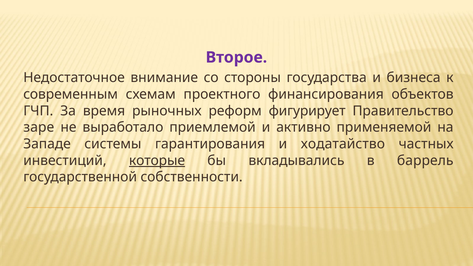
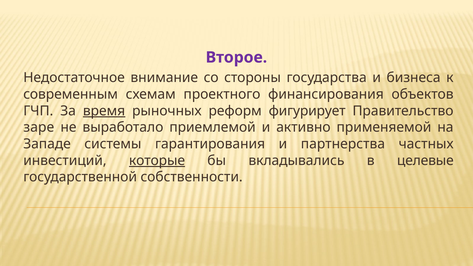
время underline: none -> present (104, 111)
ходатайство: ходатайство -> партнерства (343, 144)
баррель: баррель -> целевые (425, 161)
